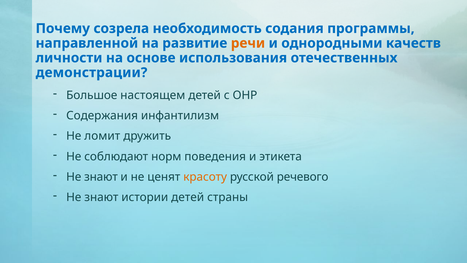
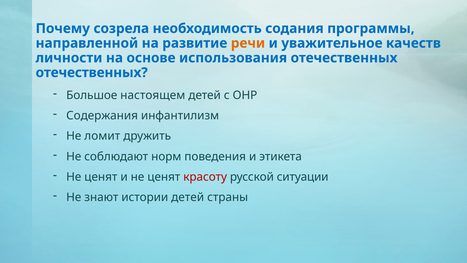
однородными: однородными -> уважительное (332, 43)
демонстрации: демонстрации -> отечественных (92, 73)
знают: знают -> ценят (101, 177)
красоту colour: orange -> red (205, 177)
речевого: речевого -> ситуации (303, 177)
